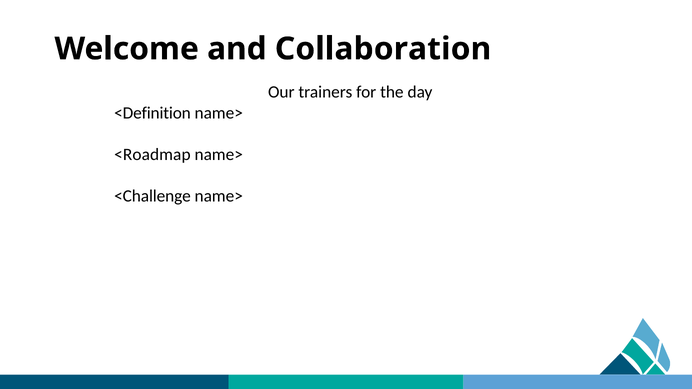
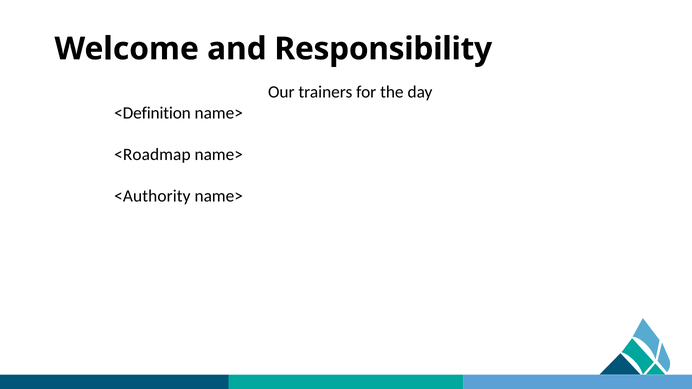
Collaboration: Collaboration -> Responsibility (383, 49)
<Challenge: <Challenge -> <Authority (152, 196)
